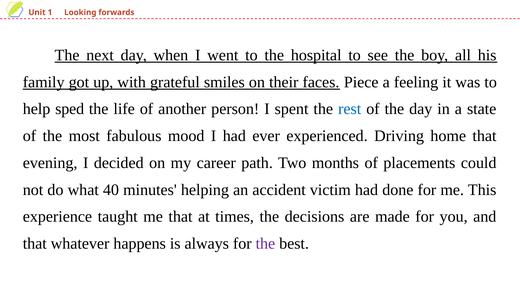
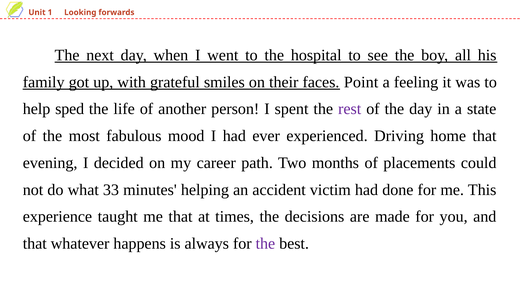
Piece: Piece -> Point (361, 82)
rest colour: blue -> purple (350, 109)
40: 40 -> 33 (111, 190)
